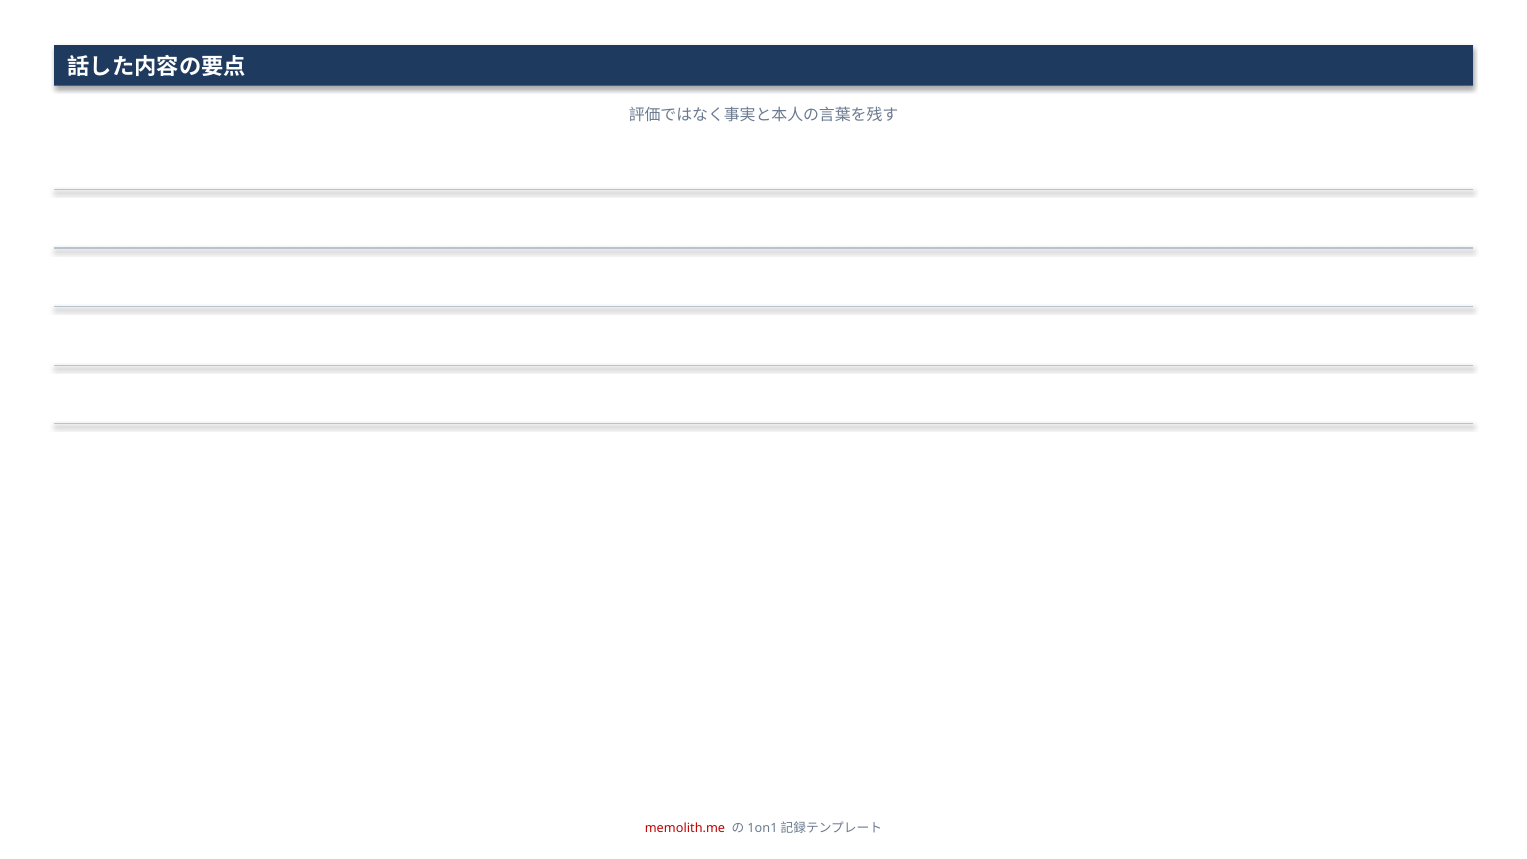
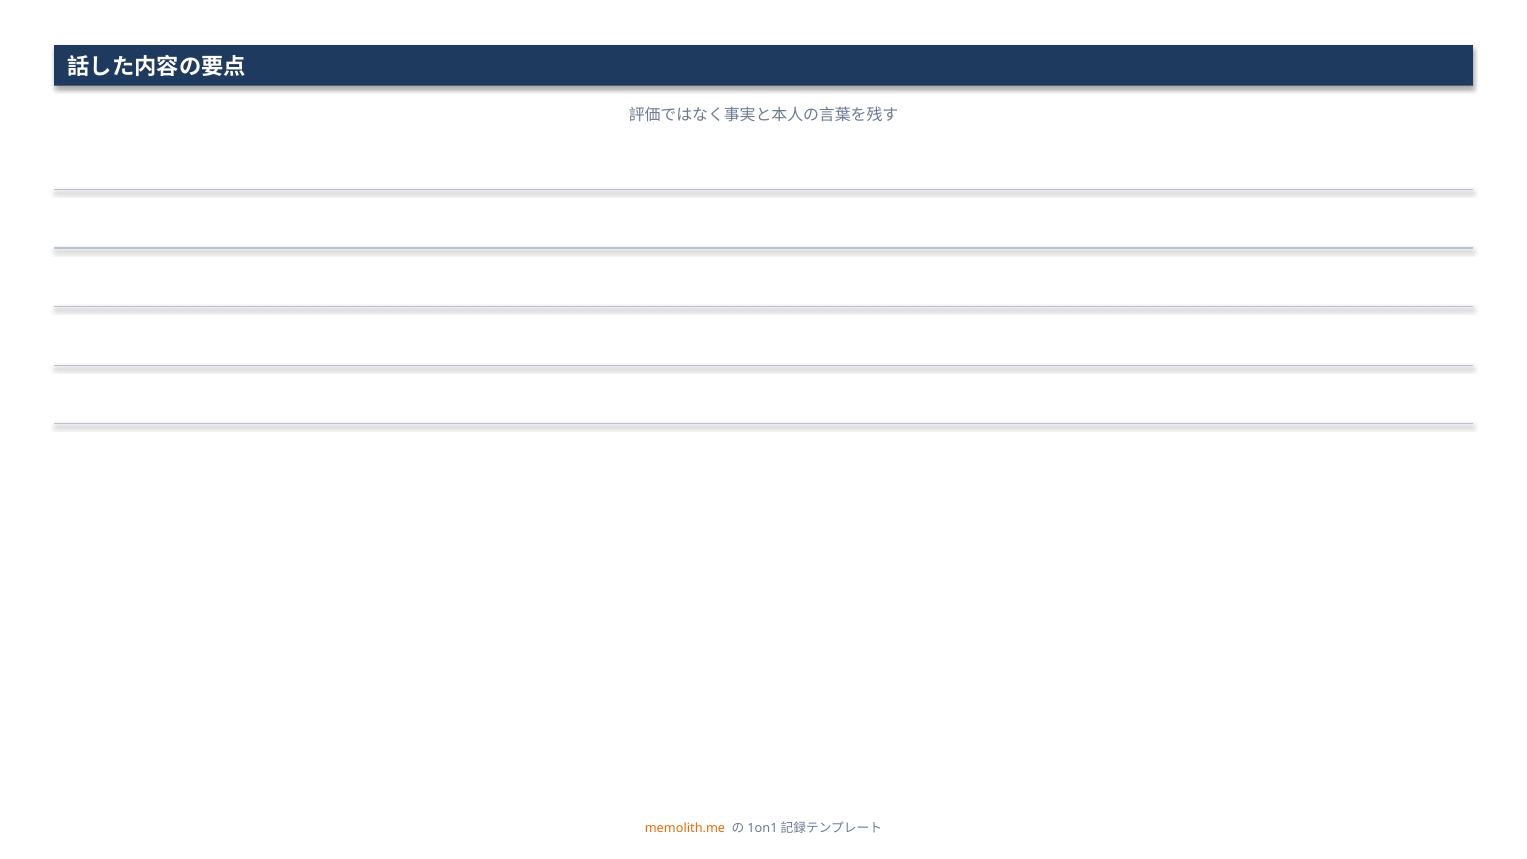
memolith.me colour: red -> orange (685, 828)
